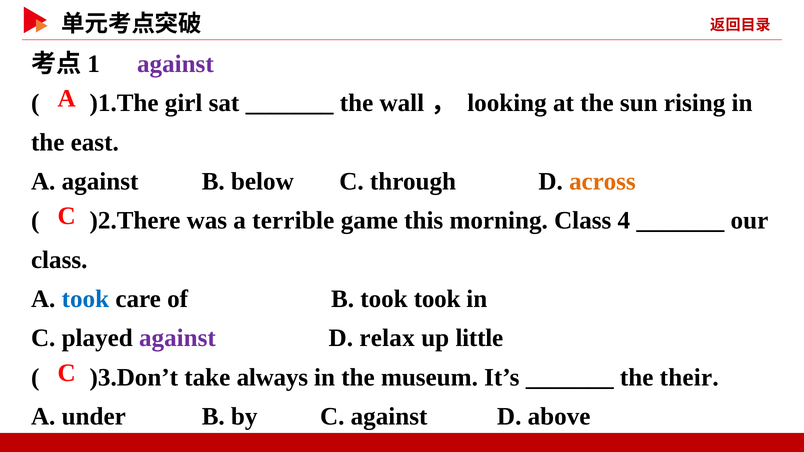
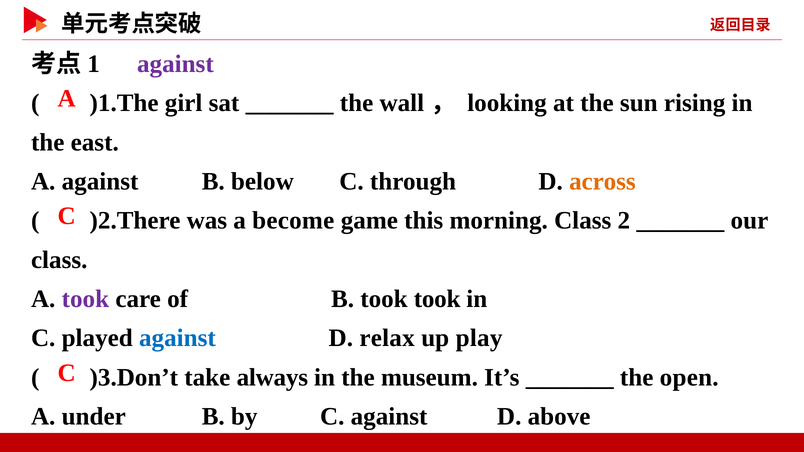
terrible: terrible -> become (293, 221)
4: 4 -> 2 (624, 221)
took colour: blue -> purple (85, 299)
against colour: purple -> blue (177, 338)
little: little -> play (479, 338)
their: their -> open (689, 378)
